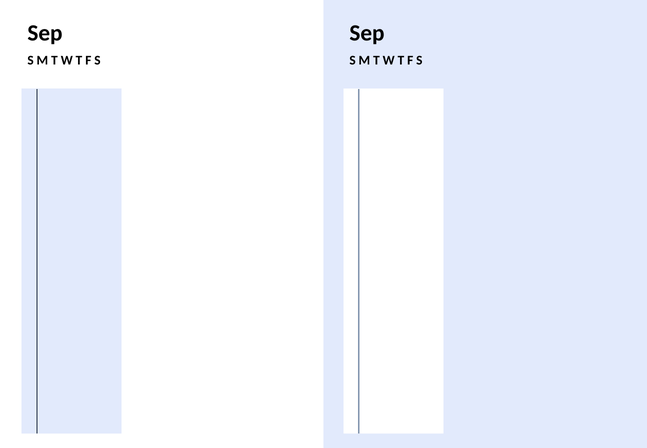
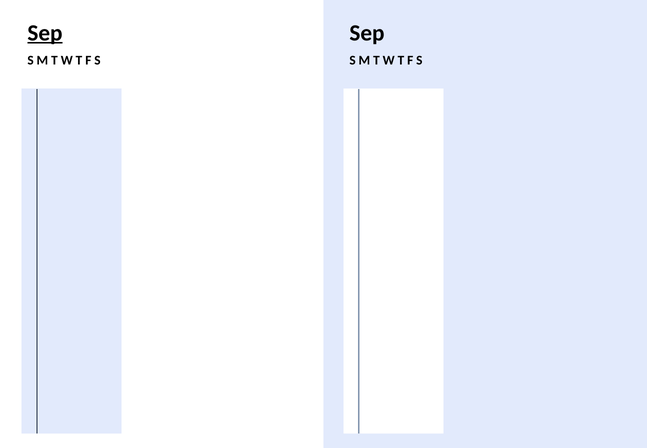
Sep underline: none -> present (45, 33)
